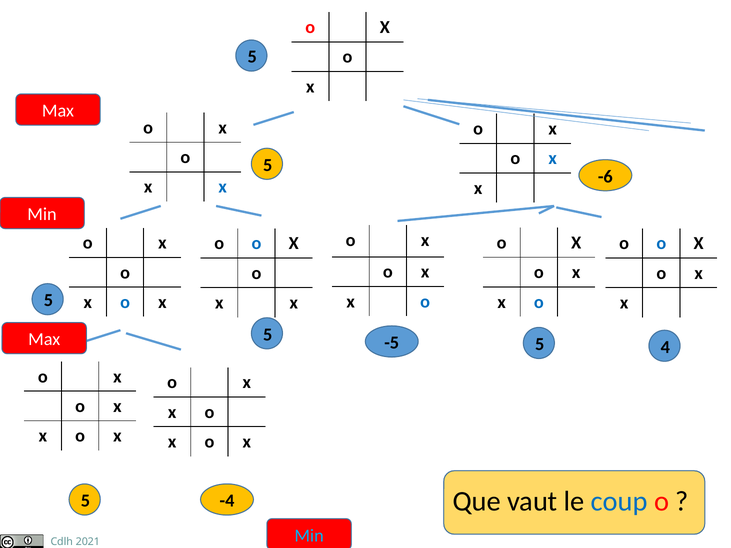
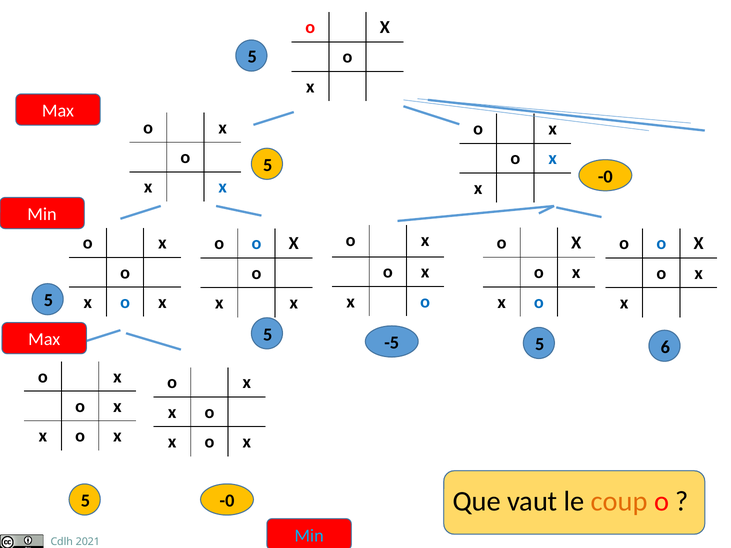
-6: -6 -> -0 (605, 177)
4: 4 -> 6 (665, 347)
coup colour: blue -> orange (619, 501)
5 -4: -4 -> -0 (227, 501)
